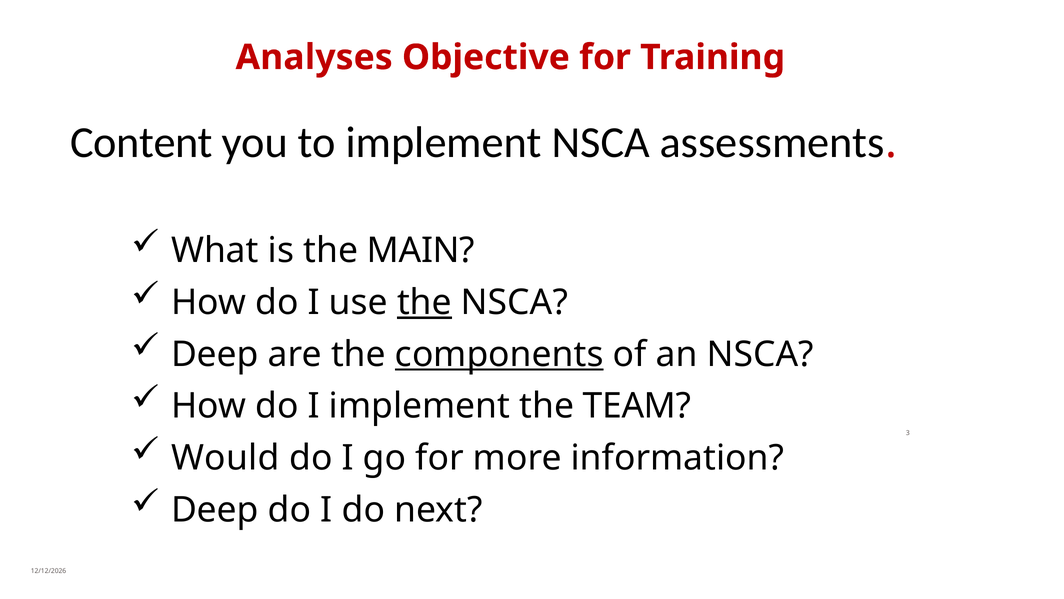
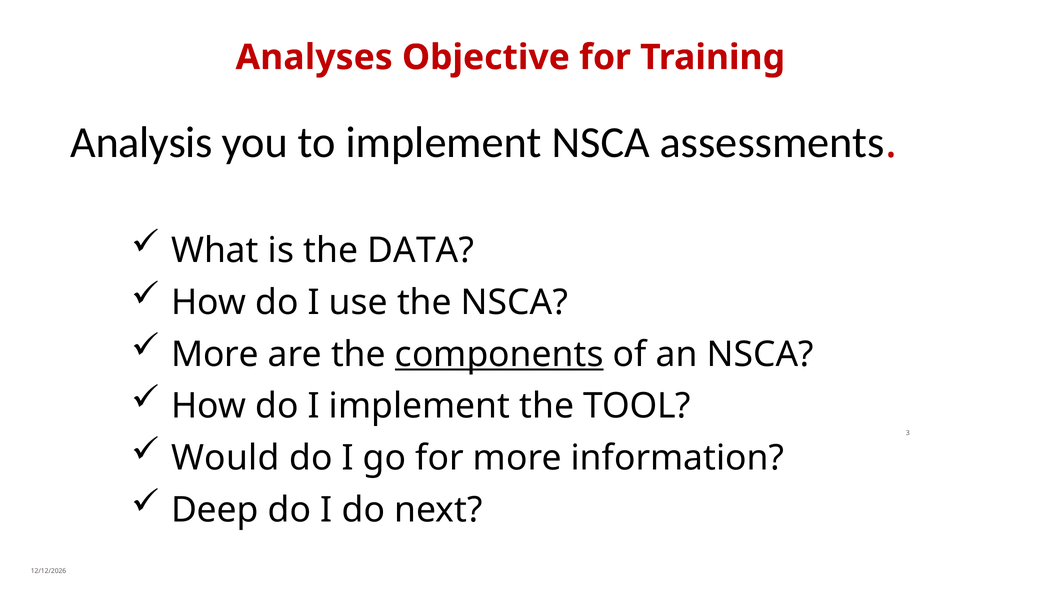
Content: Content -> Analysis (141, 143)
MAIN: MAIN -> DATA (421, 250)
the underline: present -> none (424, 302)
Deep: Deep -> More (215, 354)
TEAM: TEAM -> TOOL (637, 406)
